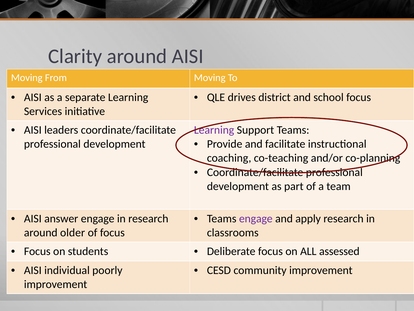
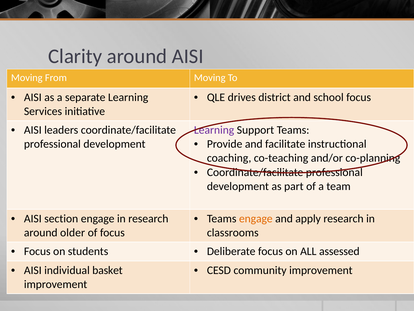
answer: answer -> section (61, 218)
engage colour: purple -> orange (256, 218)
poorly: poorly -> basket (107, 270)
